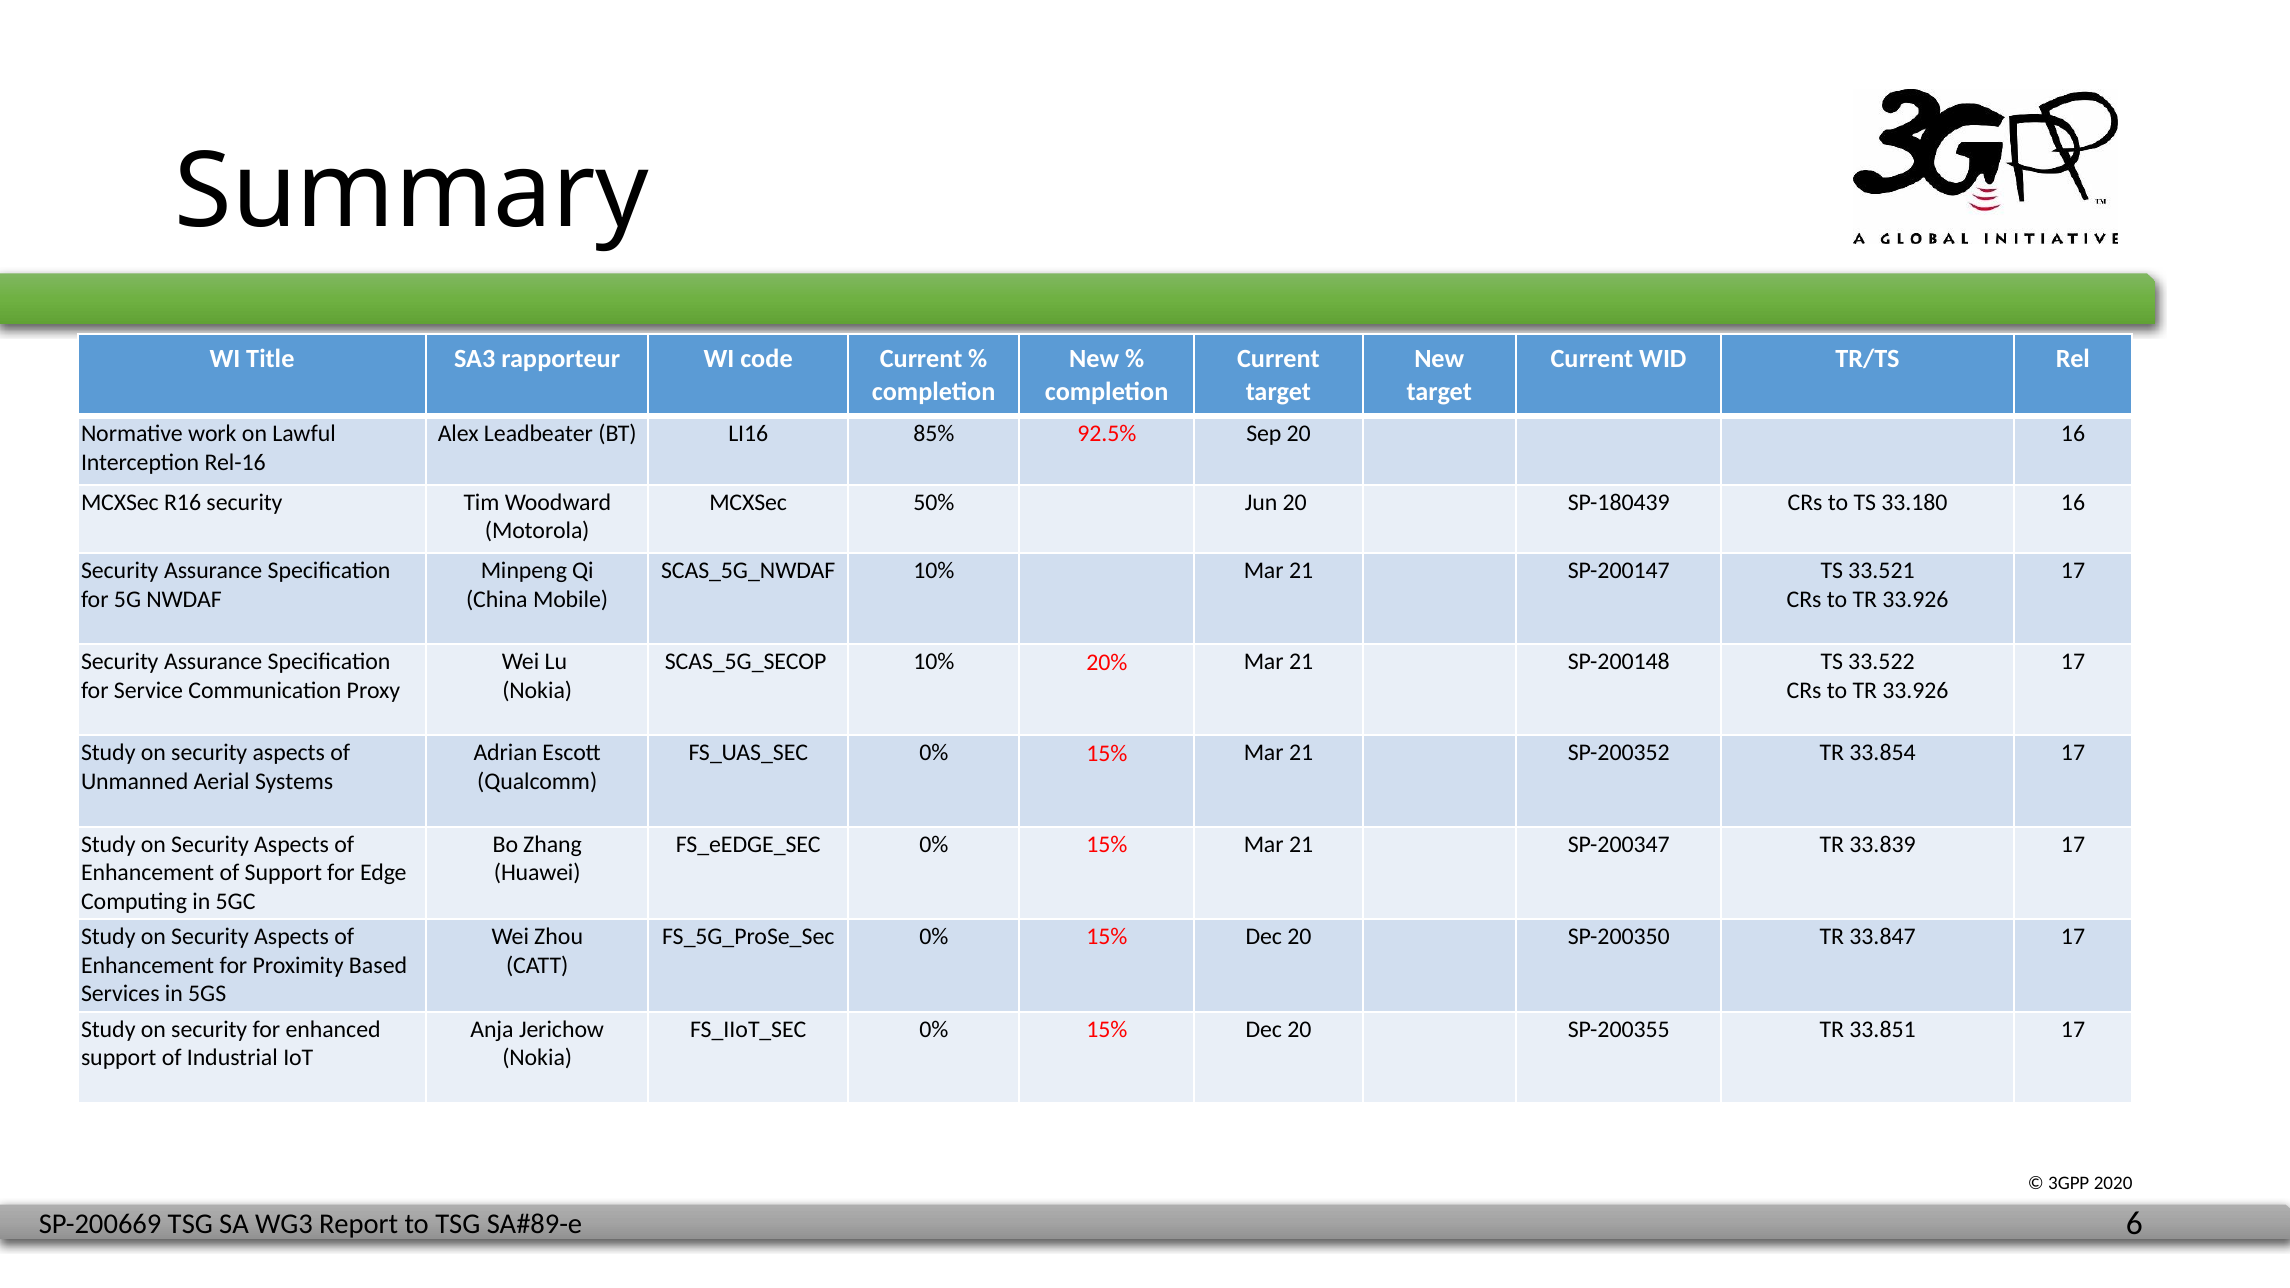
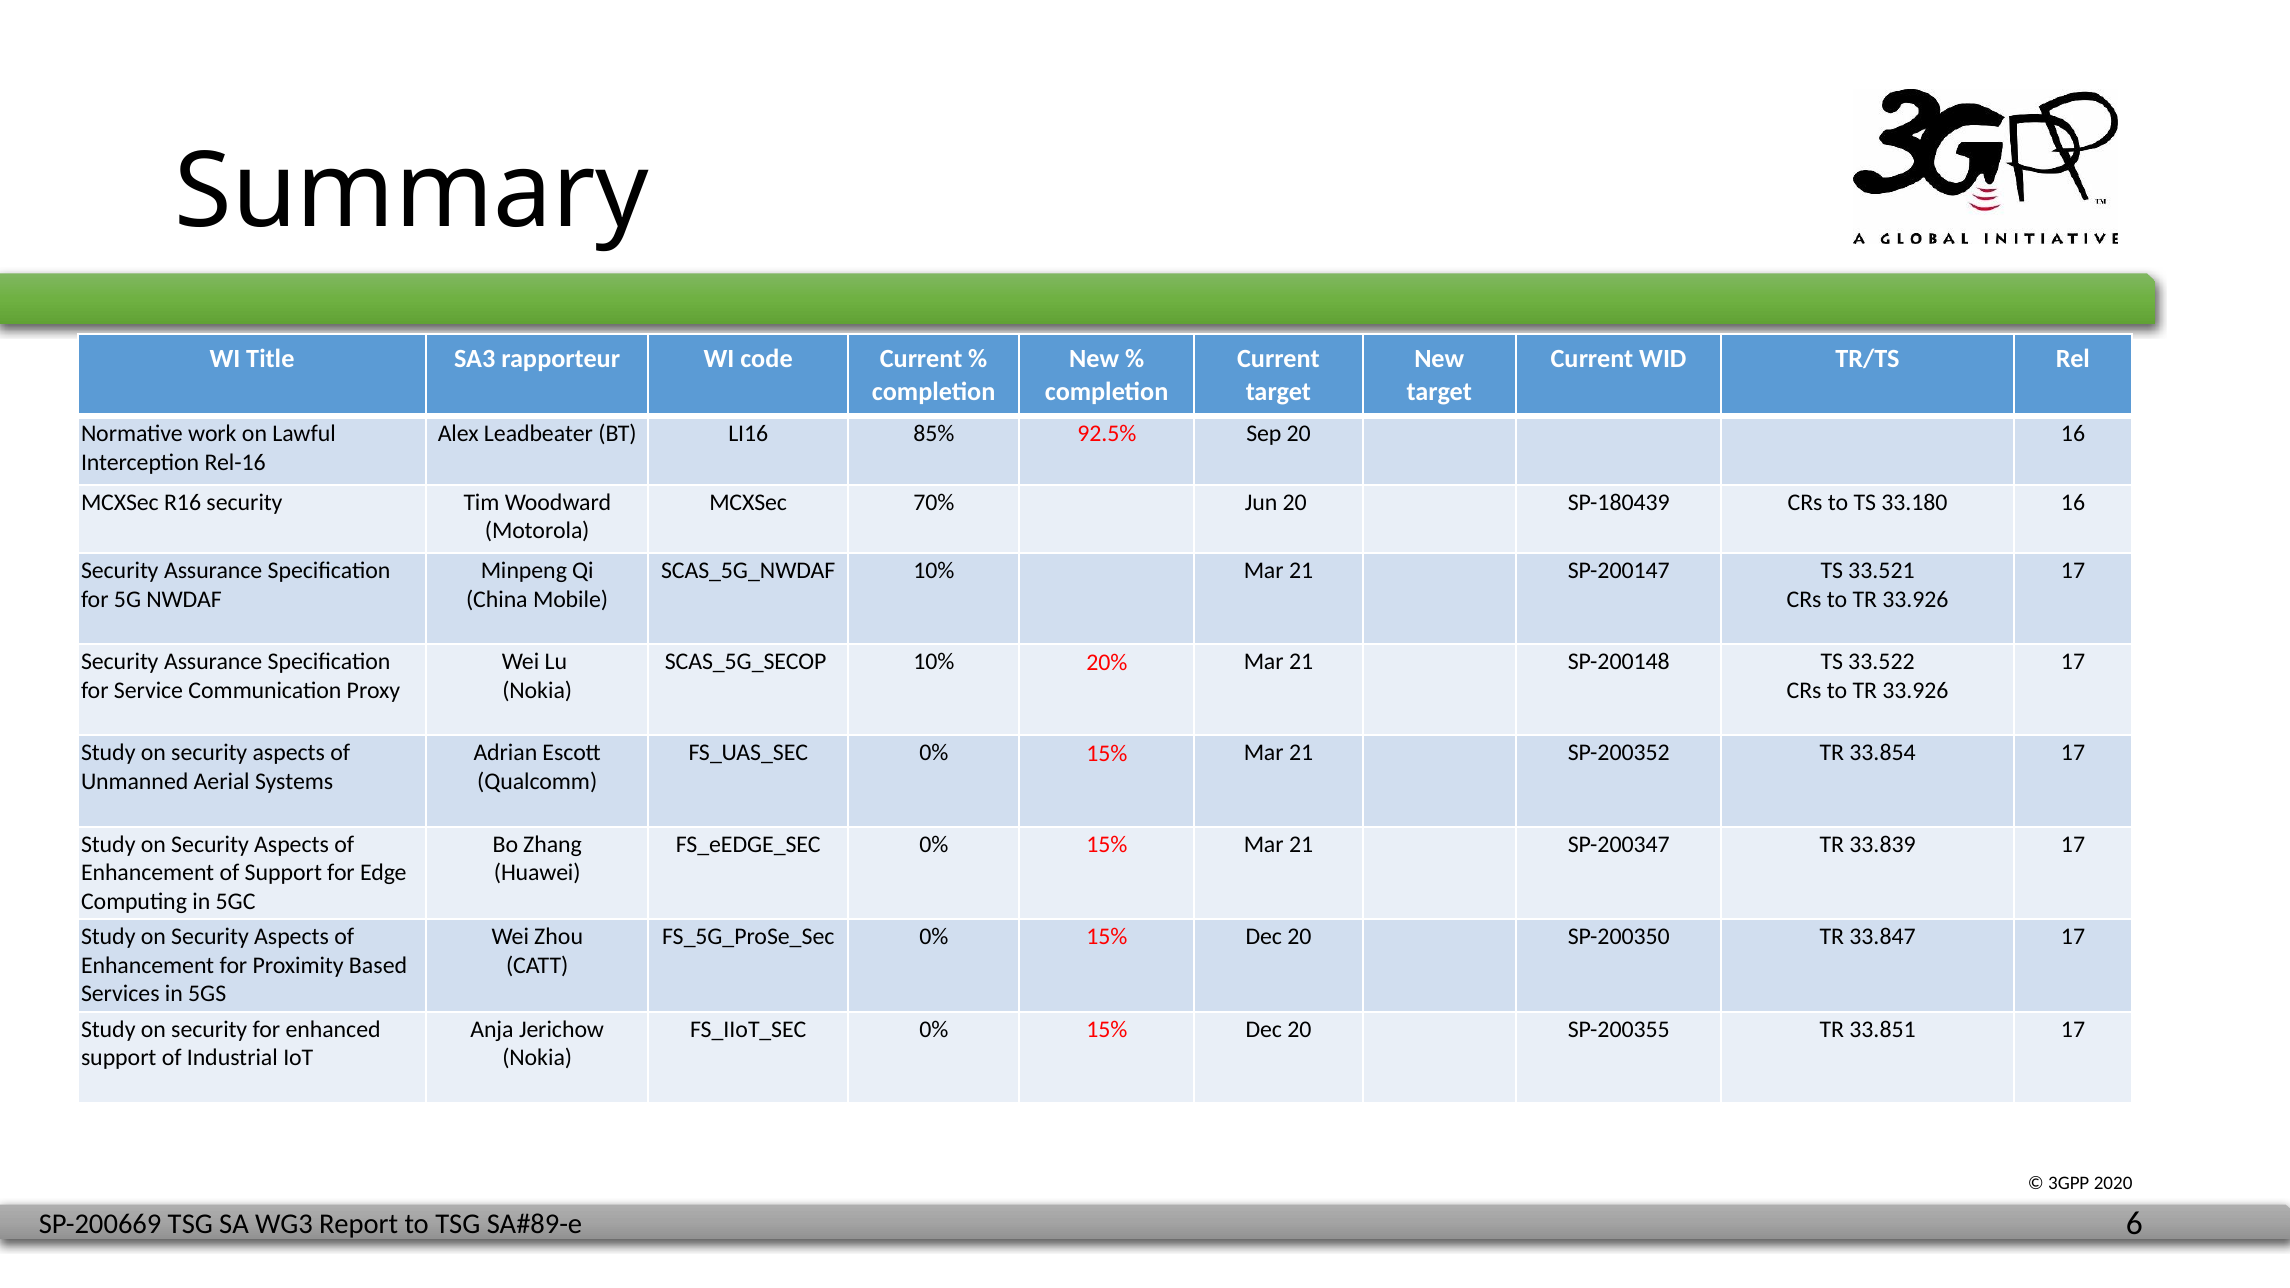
50%: 50% -> 70% (934, 502)
